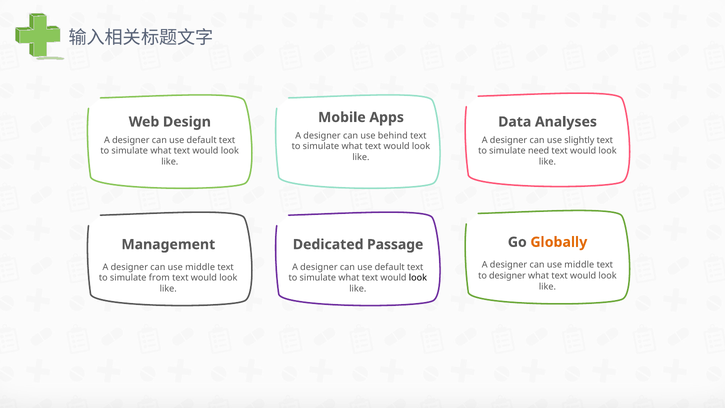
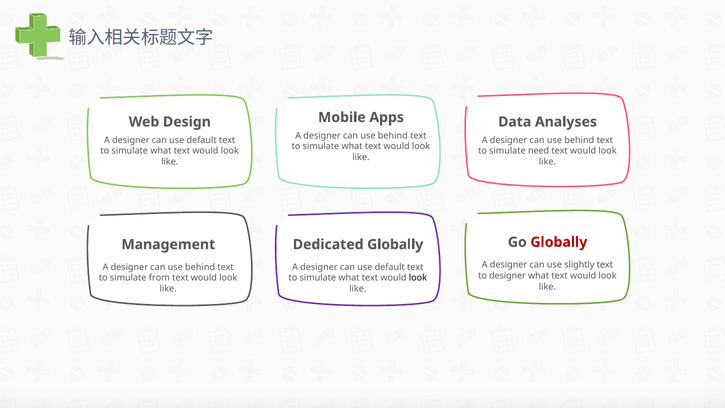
slightly: slightly -> behind (579, 140)
Globally colour: orange -> red (559, 242)
Dedicated Passage: Passage -> Globally (395, 244)
middle: middle -> slightly (579, 265)
middle: middle -> behind (200, 267)
